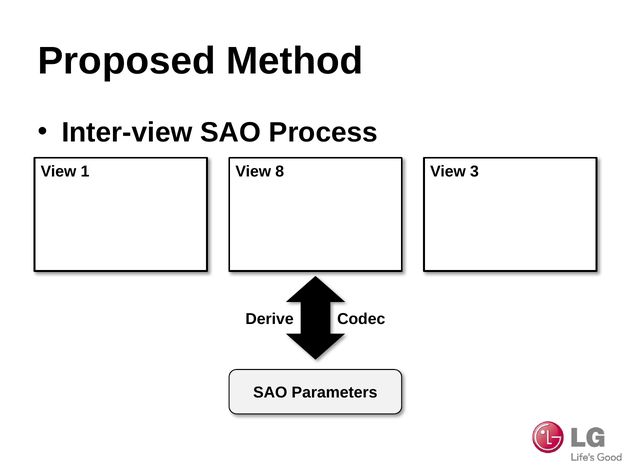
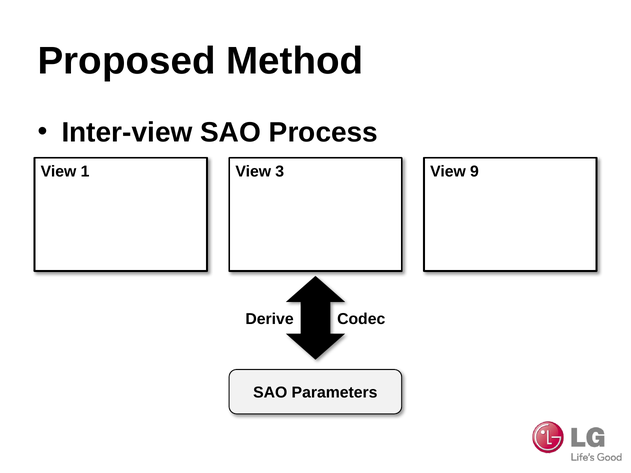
8: 8 -> 3 (280, 171)
3: 3 -> 9 (475, 171)
